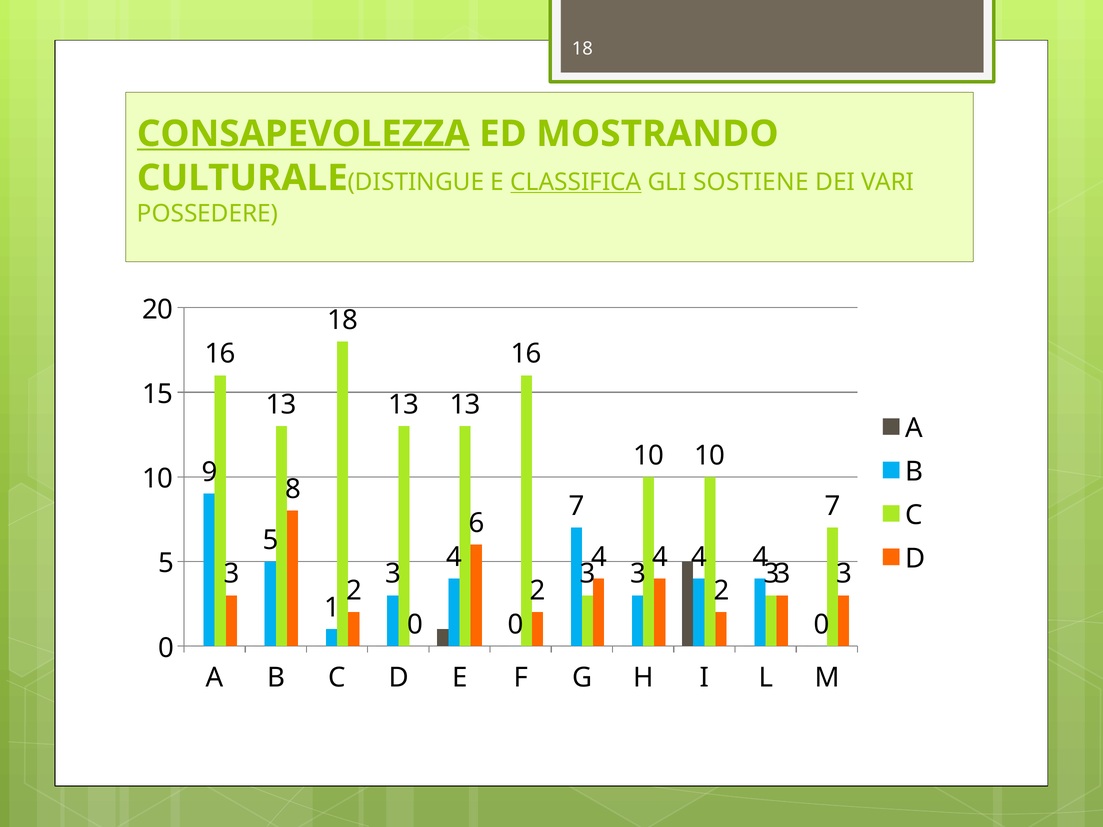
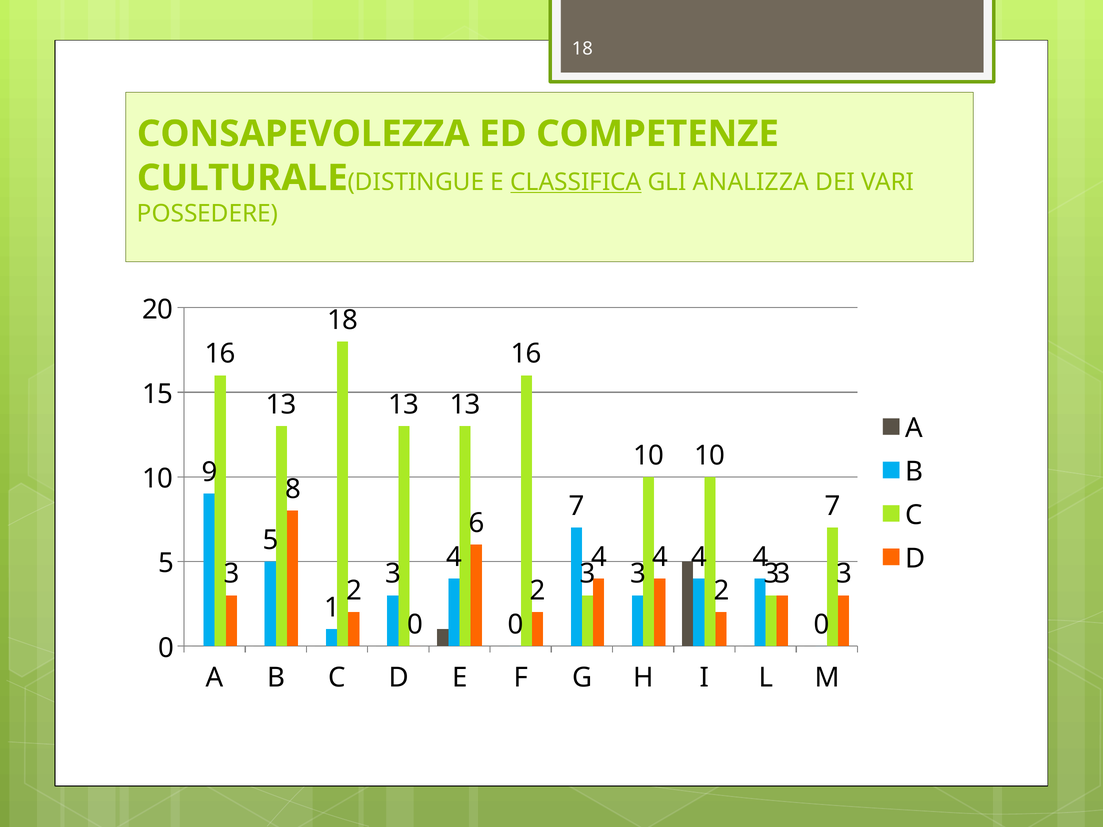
CONSAPEVOLEZZA underline: present -> none (303, 134)
MOSTRANDO: MOSTRANDO -> COMPETENZE (658, 134)
SOSTIENE: SOSTIENE -> ANALIZZA (751, 182)
